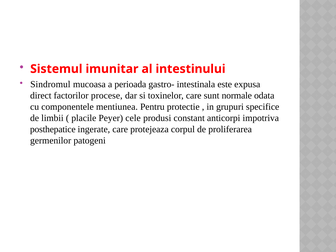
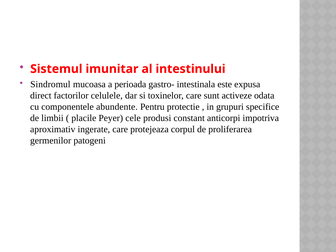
procese: procese -> celulele (107, 96)
normale: normale -> activeze (237, 96)
mentiunea: mentiunea -> abundente (117, 107)
posthepatice: posthepatice -> aproximativ (53, 129)
